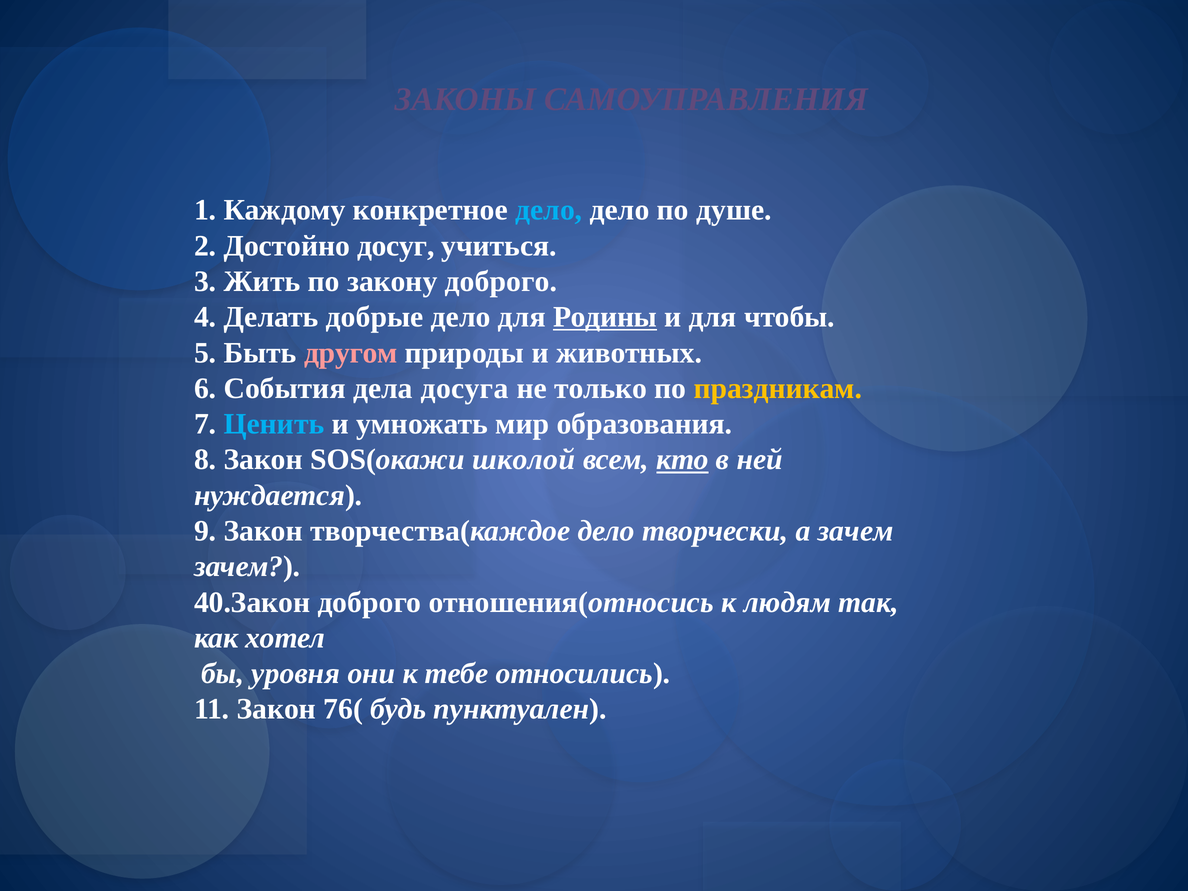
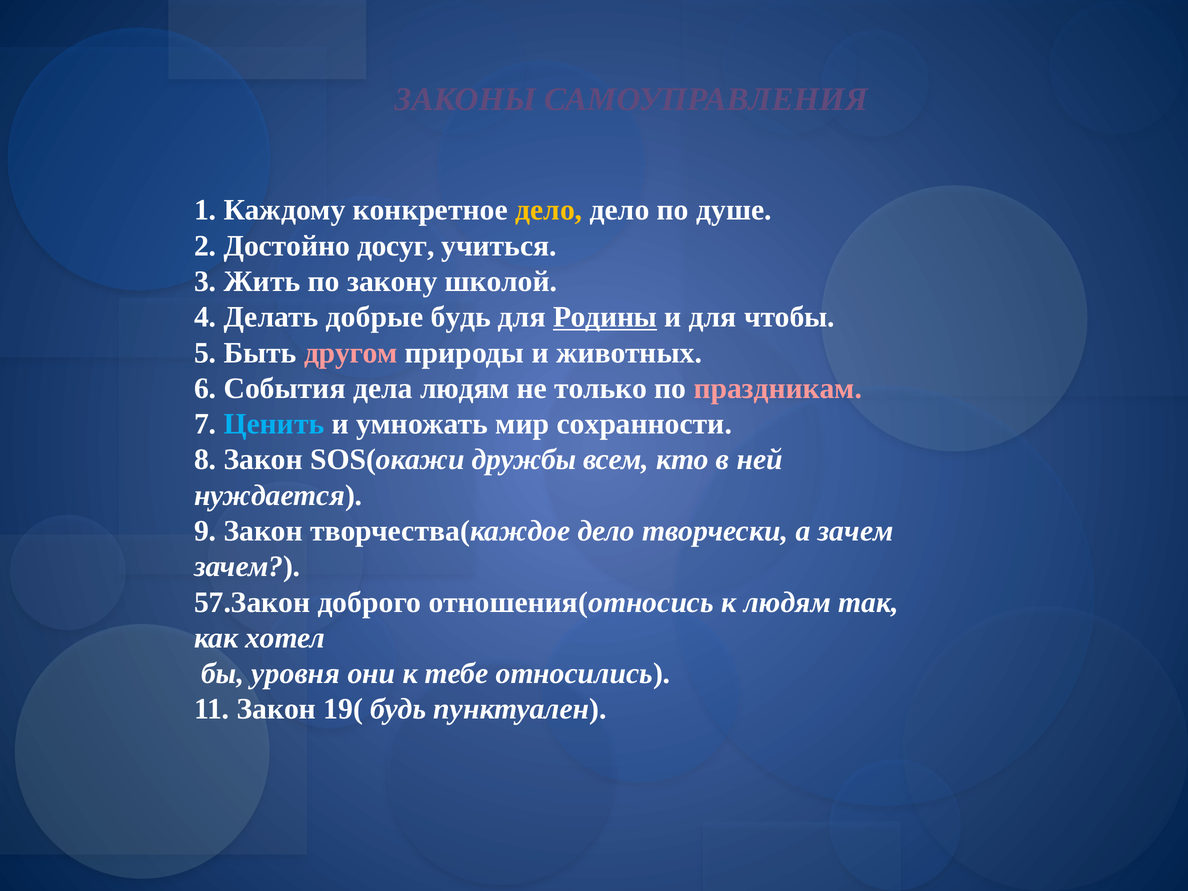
дело colour: light blue -> yellow (549, 210)
закону доброго: доброго -> школой (501, 281)
добрые дело: дело -> будь (461, 317)
дела досуга: досуга -> людям (465, 388)
праздникам colour: yellow -> pink (778, 388)
образования: образования -> сохранности (644, 424)
школой: школой -> дружбы (524, 460)
кто underline: present -> none (683, 460)
40.Закон: 40.Закон -> 57.Закон (252, 602)
76(: 76( -> 19( (343, 709)
